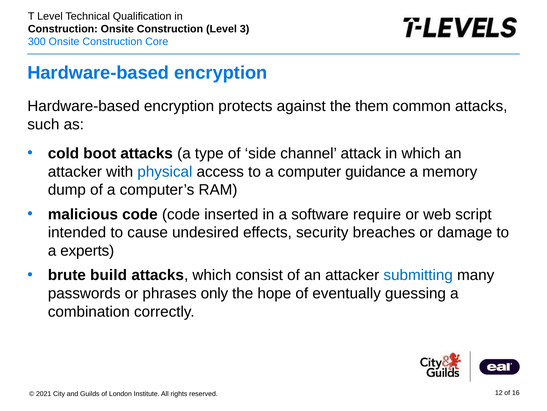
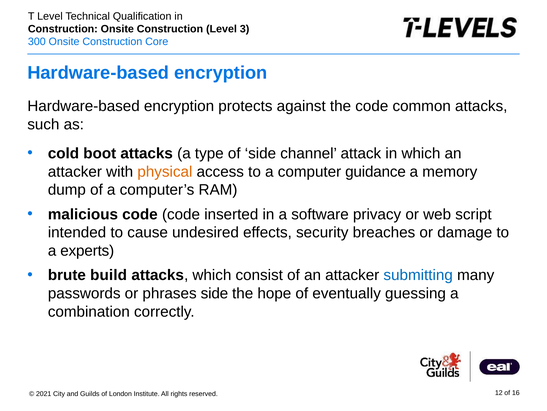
the them: them -> code (372, 106)
physical colour: blue -> orange (165, 171)
require: require -> privacy (377, 214)
phrases only: only -> side (214, 293)
